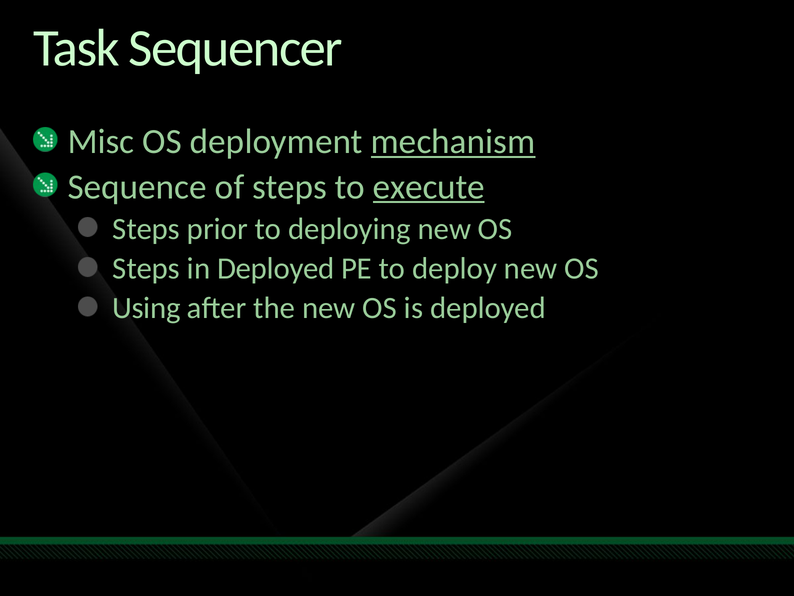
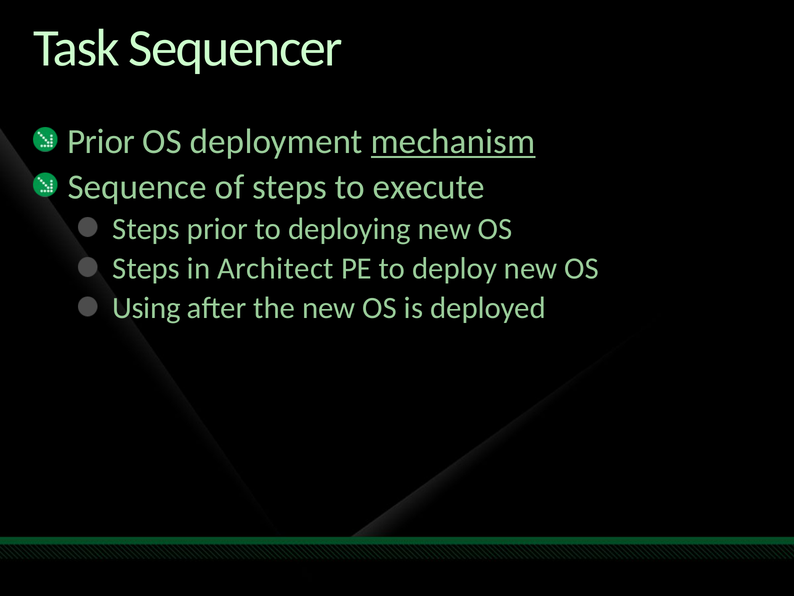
Misc: Misc -> Prior (101, 142)
execute underline: present -> none (429, 187)
in Deployed: Deployed -> Architect (275, 268)
